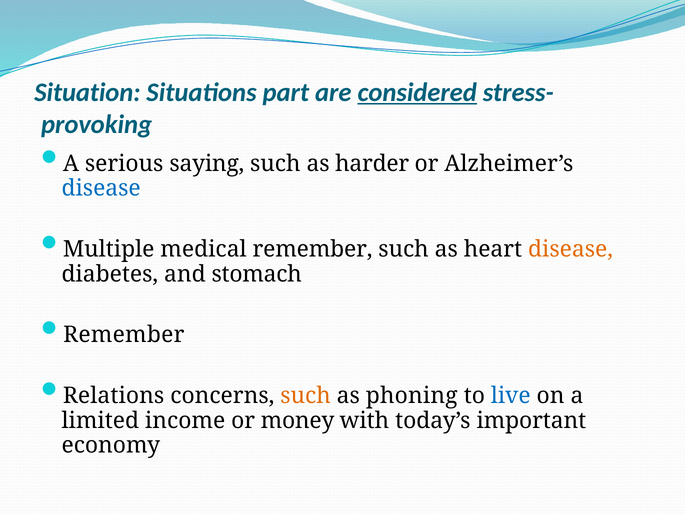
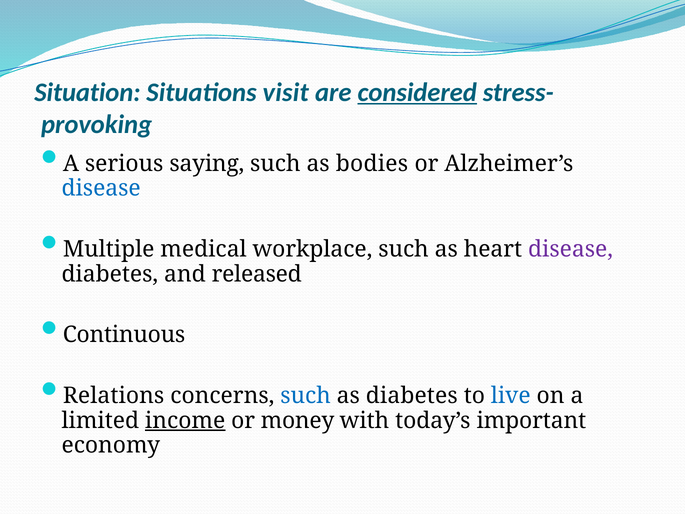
part: part -> visit (286, 92)
harder: harder -> bodies (372, 164)
medical remember: remember -> workplace (312, 249)
disease colour: orange -> purple (571, 249)
stomach: stomach -> released (257, 274)
Remember: Remember -> Continuous (124, 335)
such colour: orange -> blue (306, 396)
as phoning: phoning -> diabetes (412, 396)
income underline: none -> present (185, 420)
